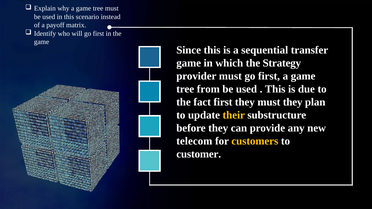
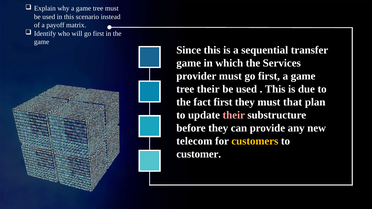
Strategy: Strategy -> Services (282, 63)
tree from: from -> their (208, 89)
must they: they -> that (293, 102)
their colour: yellow -> pink (234, 115)
